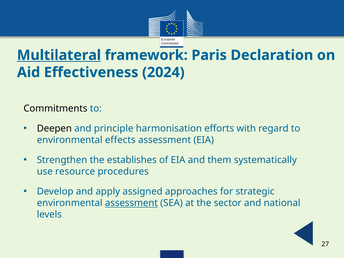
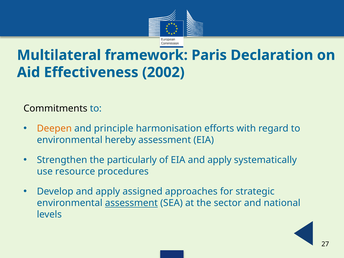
Multilateral underline: present -> none (59, 55)
2024: 2024 -> 2002 (163, 72)
Deepen colour: black -> orange (54, 128)
effects: effects -> hereby (120, 140)
establishes: establishes -> particularly (132, 160)
EIA and them: them -> apply (220, 160)
